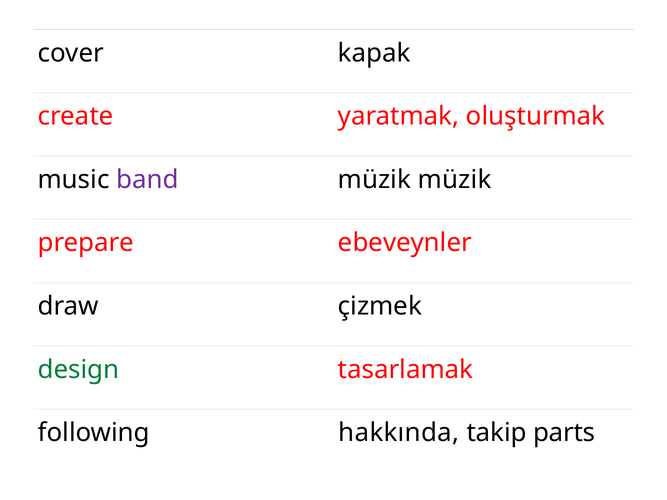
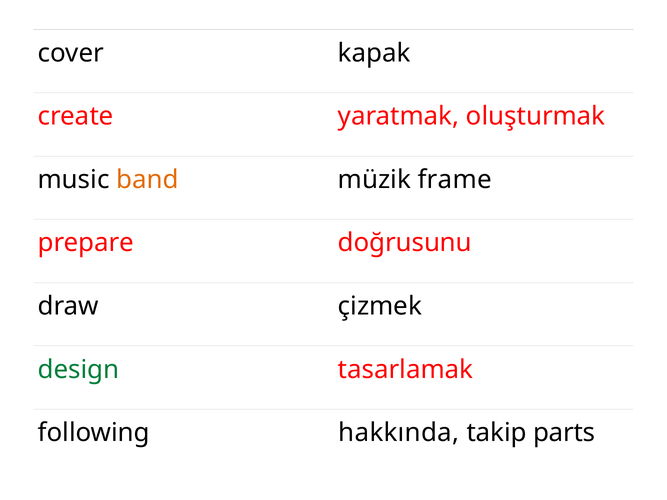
band colour: purple -> orange (147, 180)
müzik müzik: müzik -> frame (455, 180)
ebeveynler: ebeveynler -> doğrusunu (405, 243)
